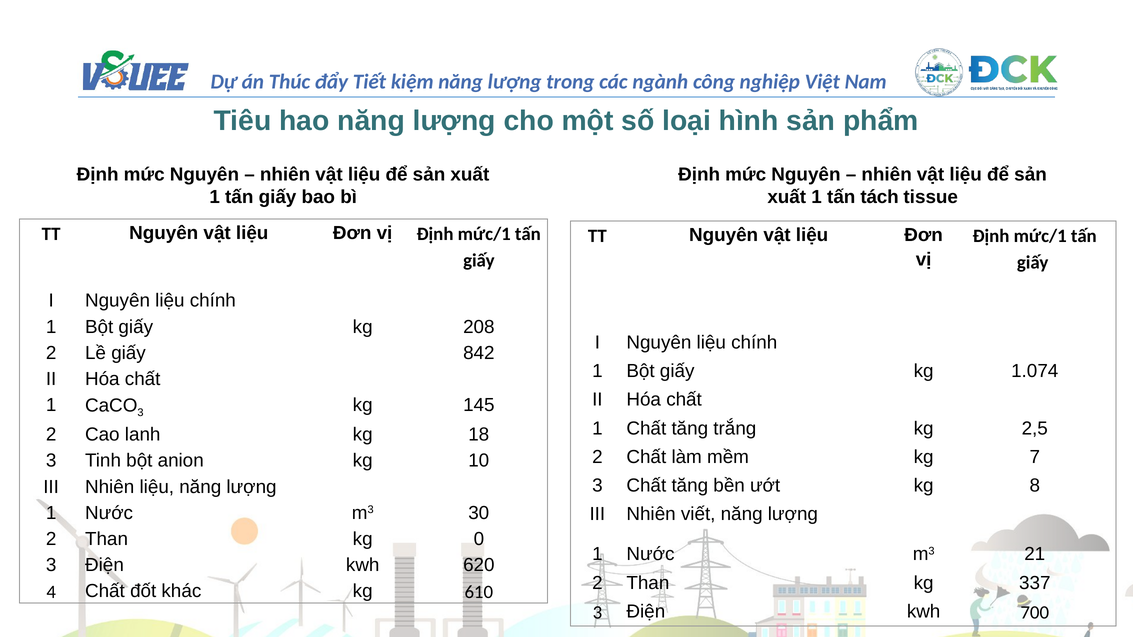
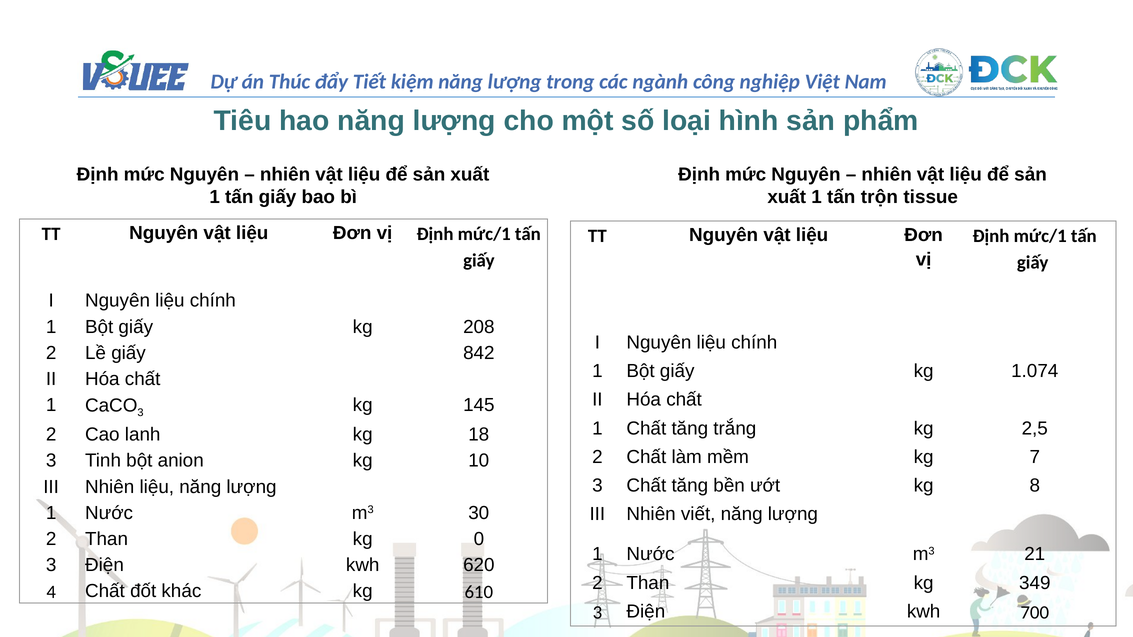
tách: tách -> trộn (879, 197)
337: 337 -> 349 (1035, 583)
